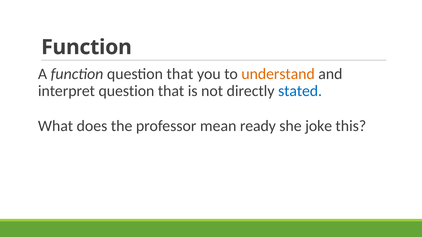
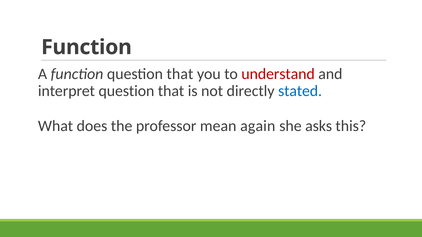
understand colour: orange -> red (278, 74)
ready: ready -> again (258, 126)
joke: joke -> asks (319, 126)
